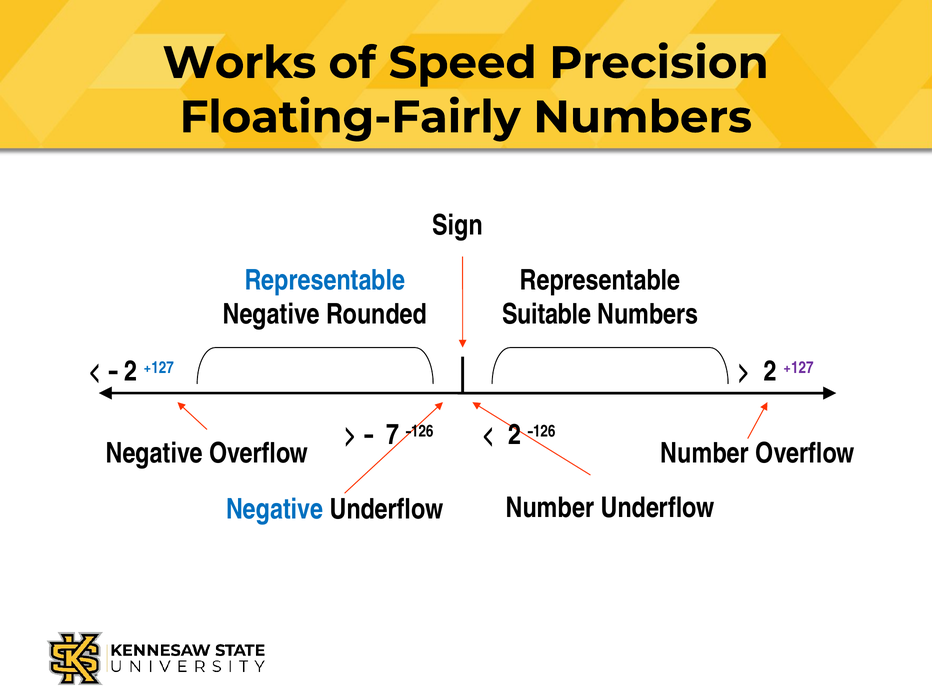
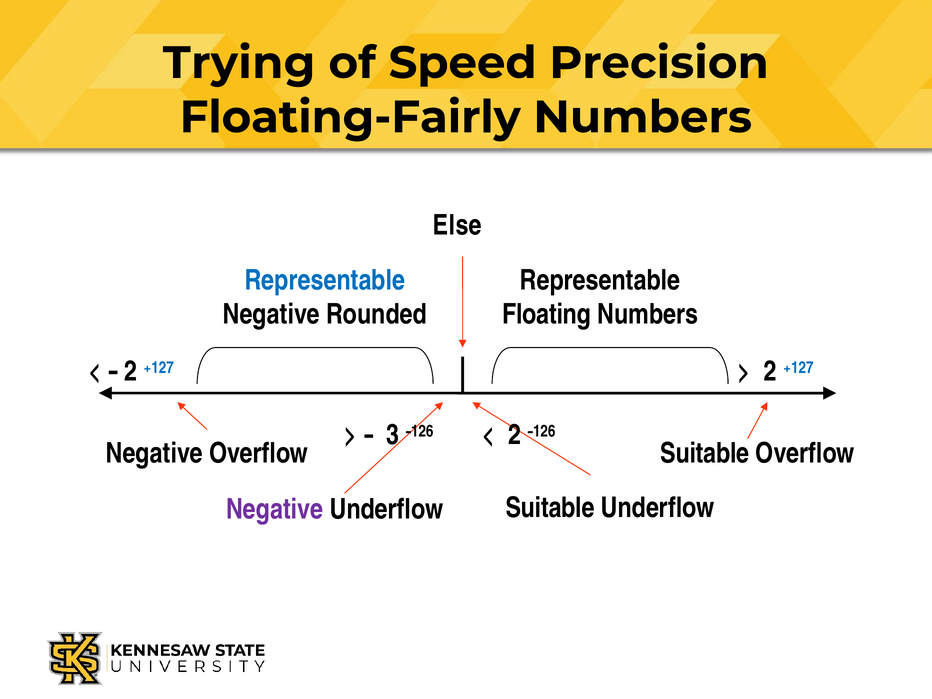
Works: Works -> Trying (239, 63)
Sign: Sign -> Else (457, 226)
Suitable: Suitable -> Floating (547, 314)
+127 colour: purple -> blue (798, 368)
7: 7 -> 3 (393, 435)
Overflow Number: Number -> Suitable (705, 453)
Negative colour: blue -> purple (275, 509)
Underflow Number: Number -> Suitable (550, 508)
